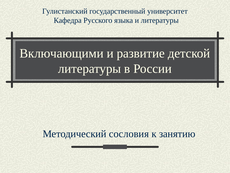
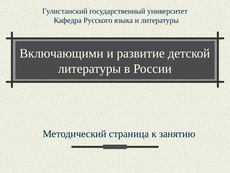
сословия: сословия -> страница (129, 134)
